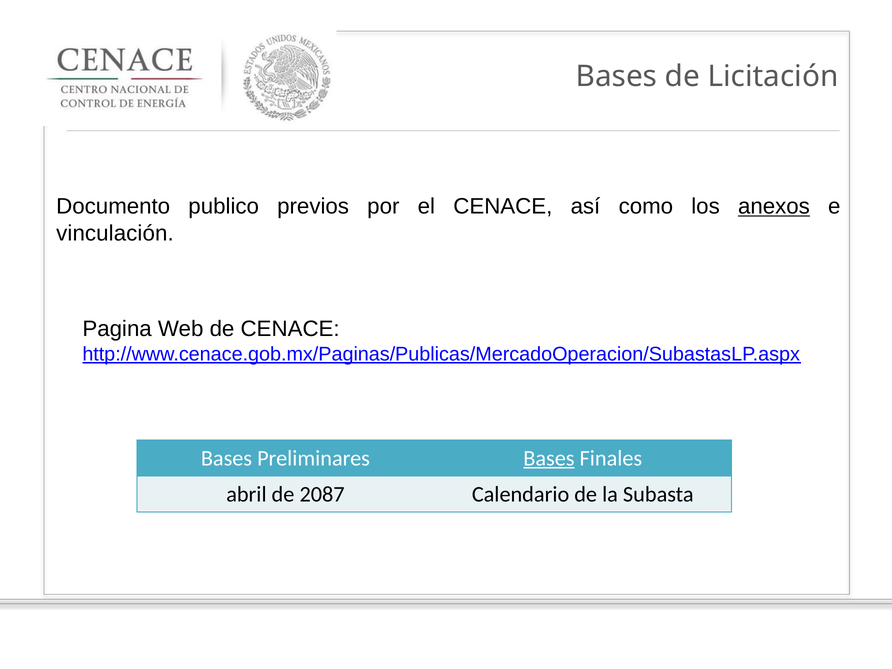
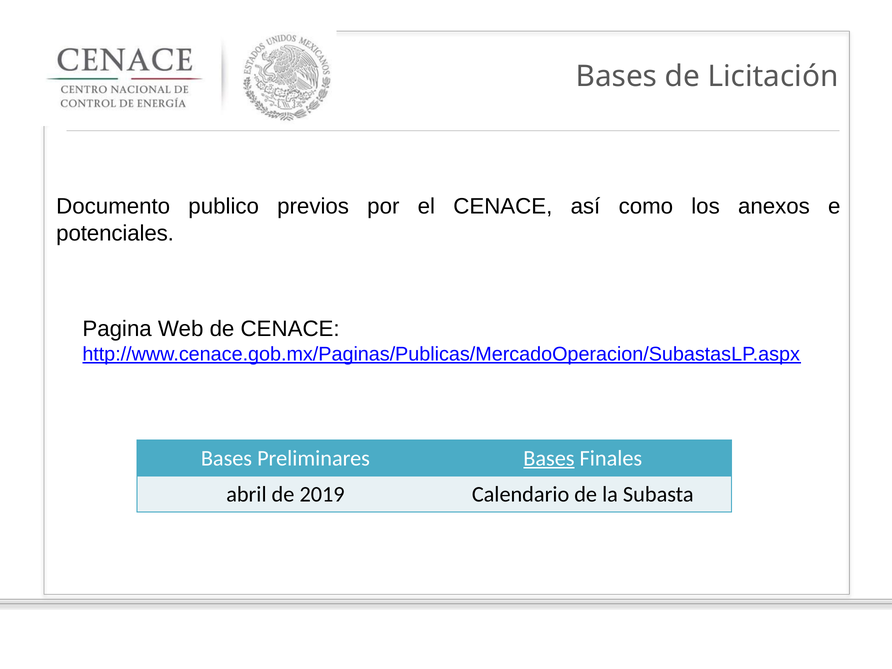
anexos underline: present -> none (774, 206)
vinculación: vinculación -> potenciales (115, 233)
2087: 2087 -> 2019 (322, 494)
